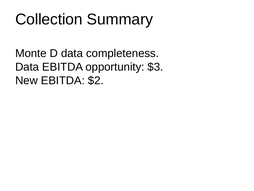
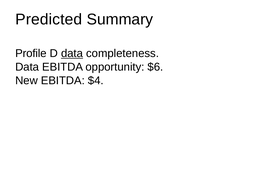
Collection: Collection -> Predicted (49, 19)
Monte: Monte -> Profile (31, 53)
data underline: none -> present (72, 53)
$3: $3 -> $6 (155, 67)
$2: $2 -> $4 (96, 80)
